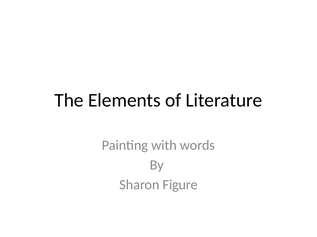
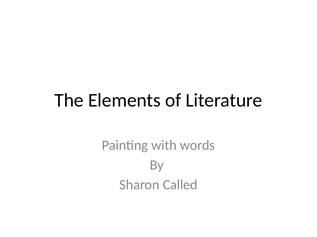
Figure: Figure -> Called (180, 185)
